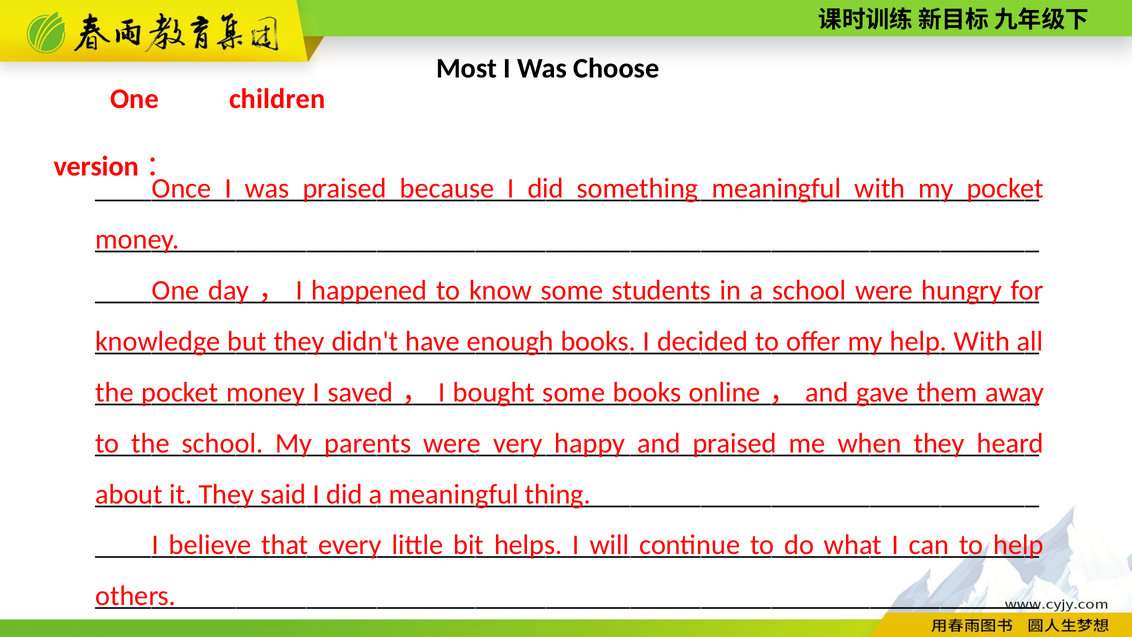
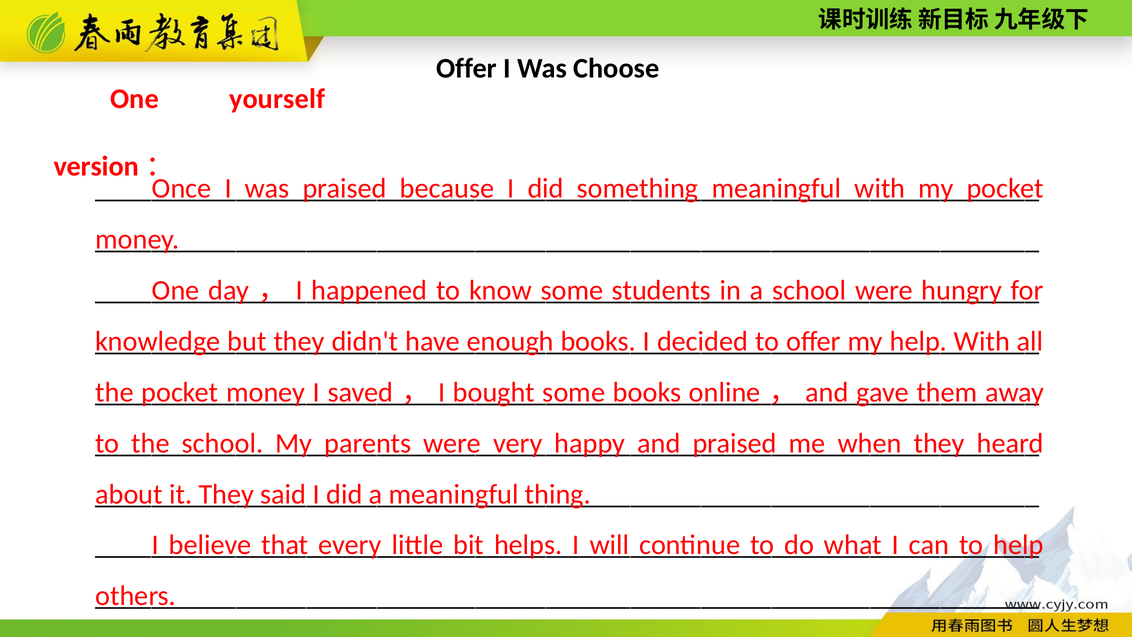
Most: Most -> Offer (467, 68)
children: children -> yourself (277, 99)
